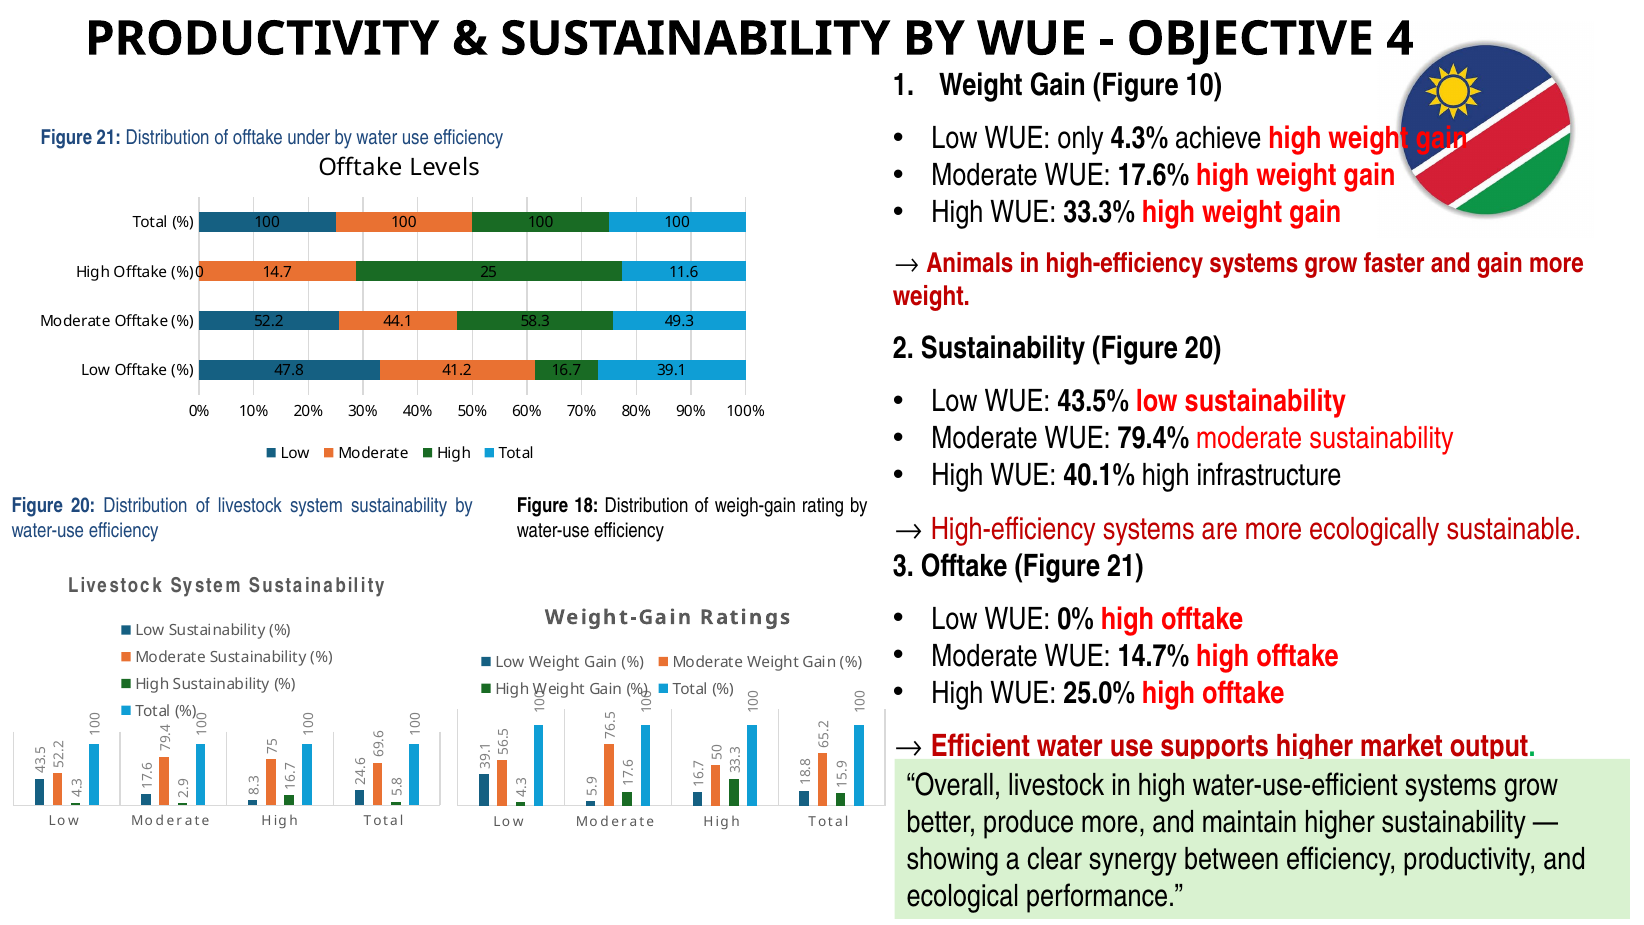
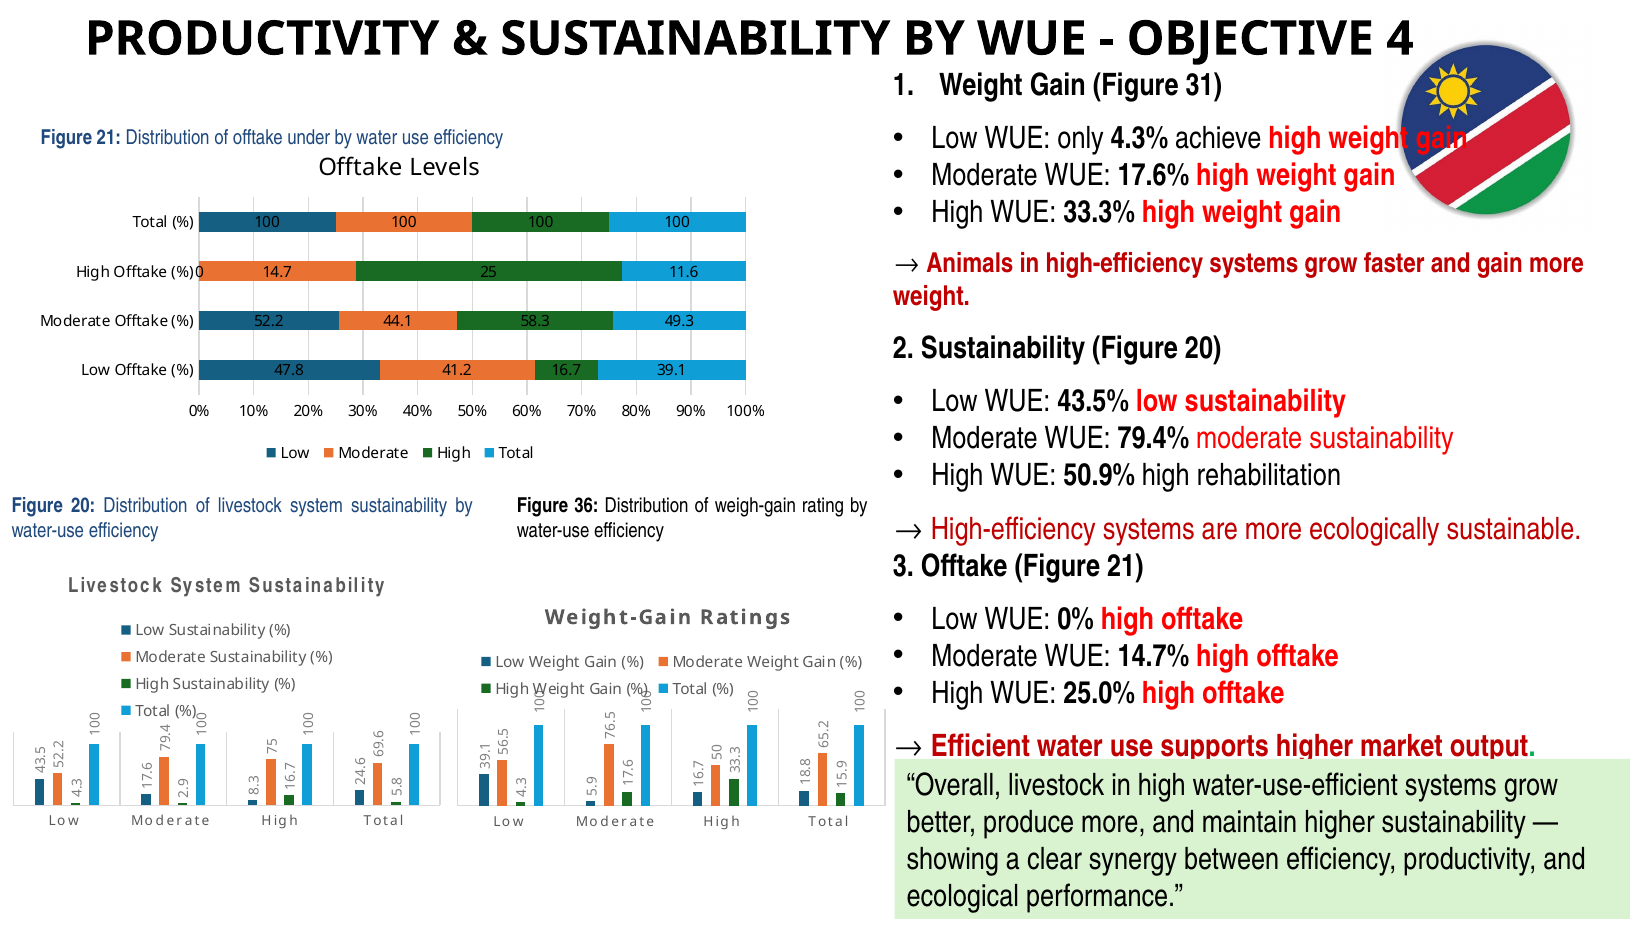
10: 10 -> 31 (1204, 85)
40.1%: 40.1% -> 50.9% (1099, 475)
infrastructure: infrastructure -> rehabilitation (1269, 475)
18: 18 -> 36 (586, 506)
